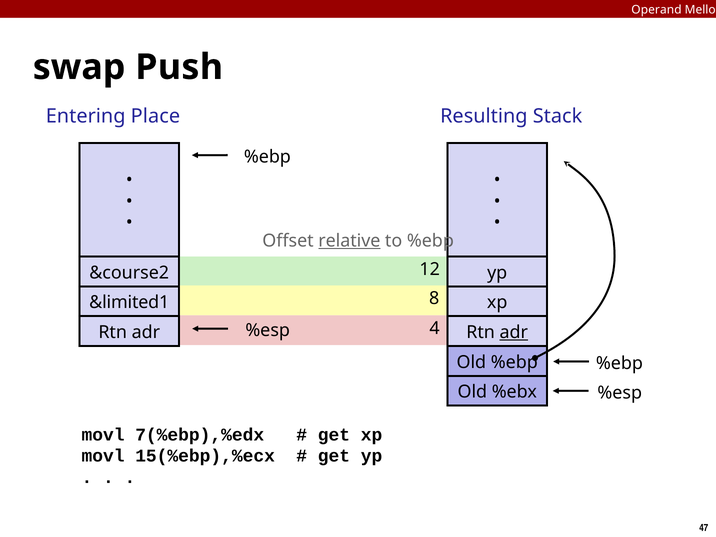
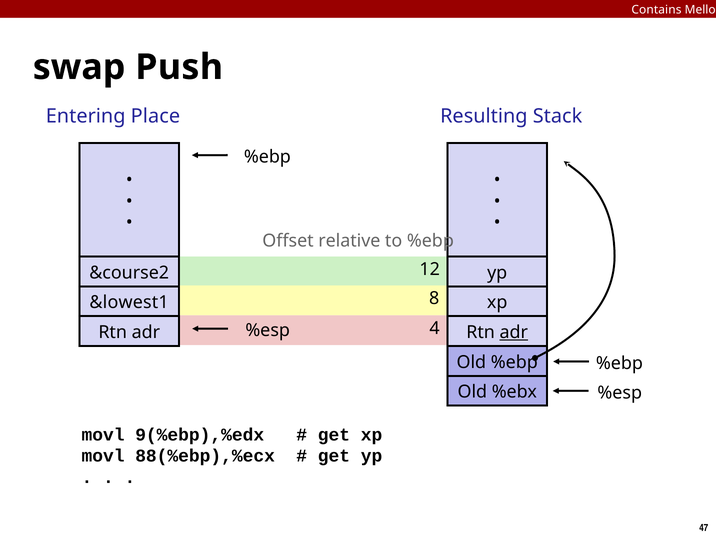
Operand: Operand -> Contains (656, 10)
relative underline: present -> none (349, 241)
&limited1: &limited1 -> &lowest1 (129, 303)
7(%ebp),%edx: 7(%ebp),%edx -> 9(%ebp),%edx (200, 435)
15(%ebp),%ecx: 15(%ebp),%ecx -> 88(%ebp),%ecx (205, 456)
